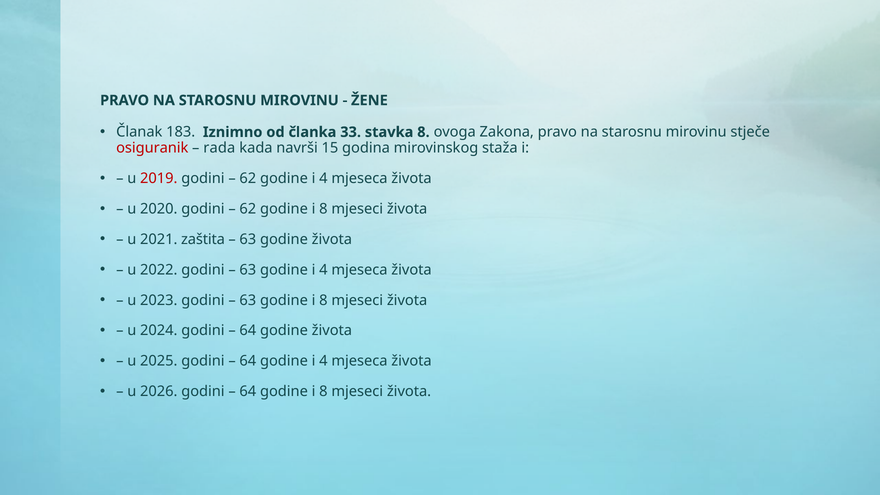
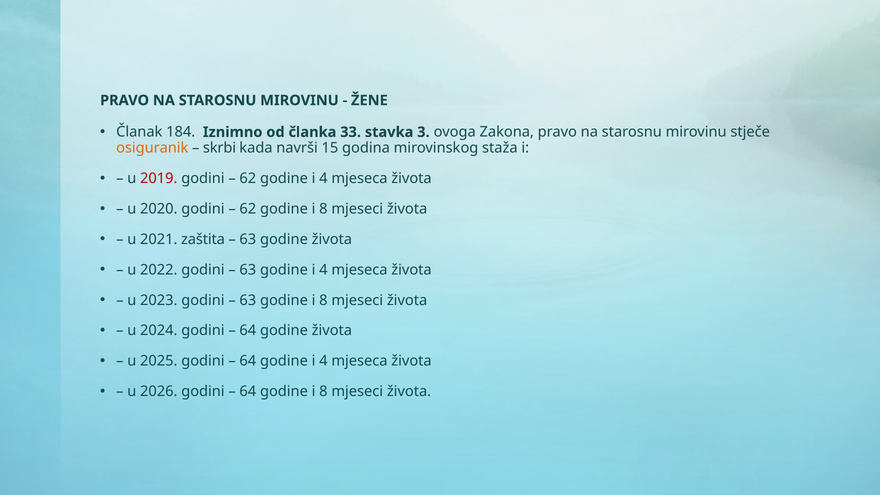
183: 183 -> 184 (181, 132)
stavka 8: 8 -> 3 (423, 132)
osiguranik colour: red -> orange (152, 148)
rada: rada -> skrbi (219, 148)
